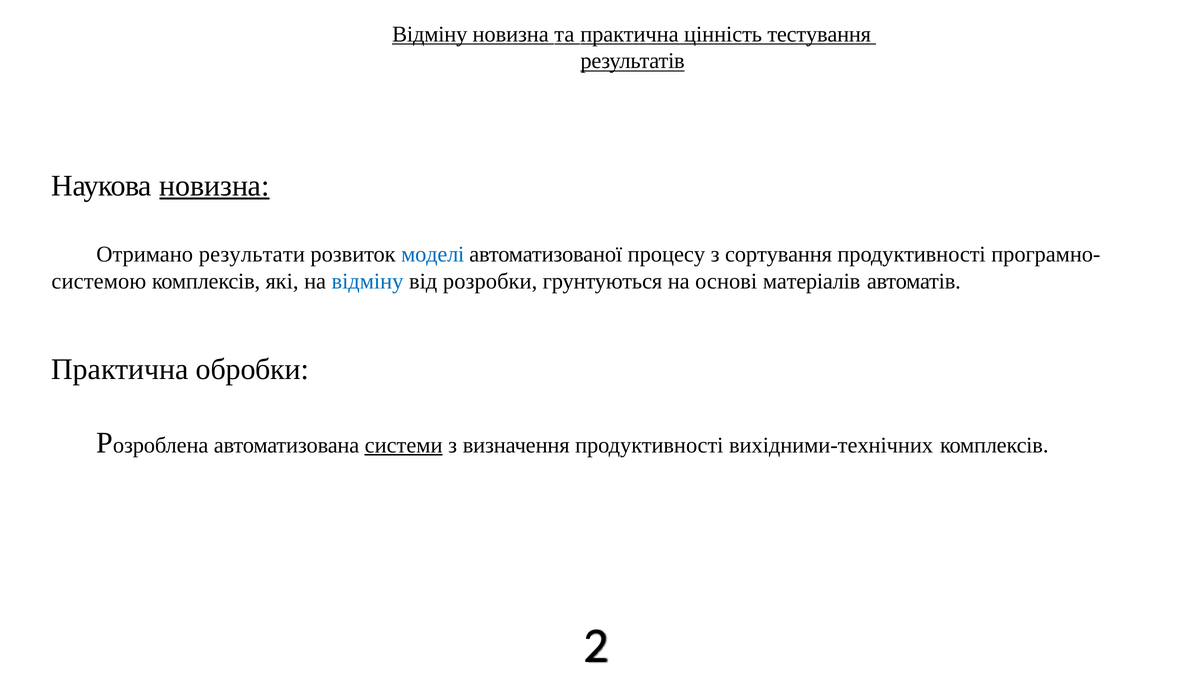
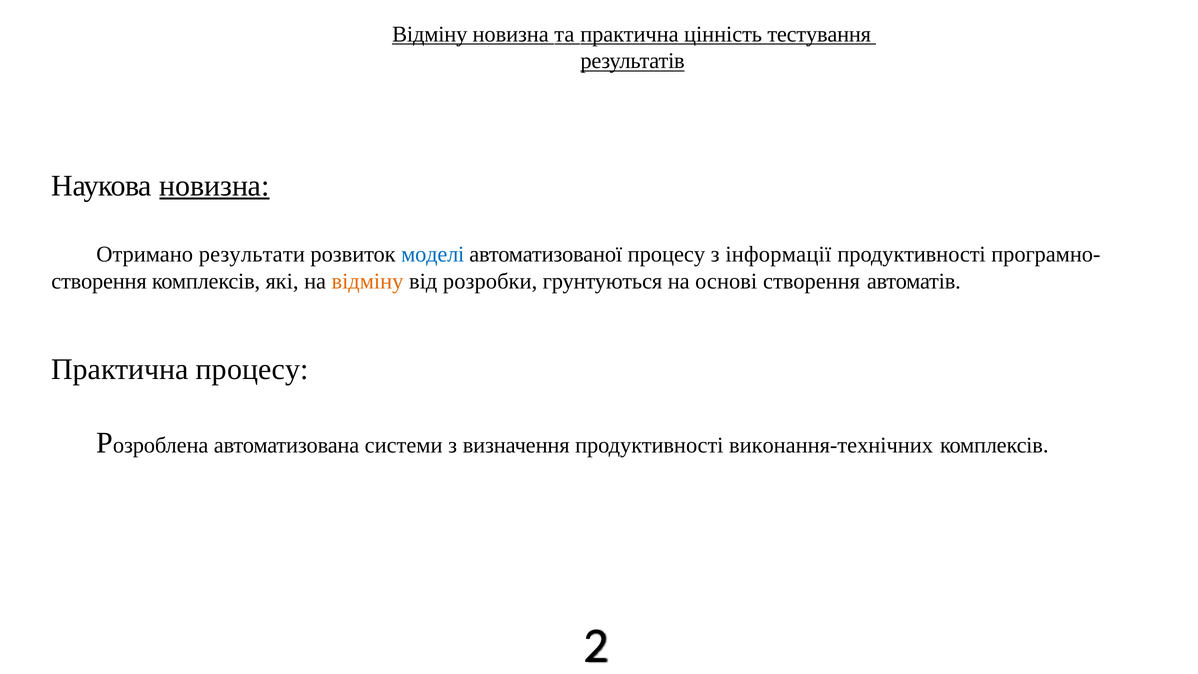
сортування: сортування -> інформації (778, 254)
системою: системою -> створення (99, 281)
відміну colour: blue -> orange (367, 281)
основі матеріалів: матеріалів -> створення (812, 281)
Практична обробки: обробки -> процесу (252, 369)
системи underline: present -> none (404, 445)
вихідними-технічних: вихідними-технічних -> виконання-технічних (831, 445)
